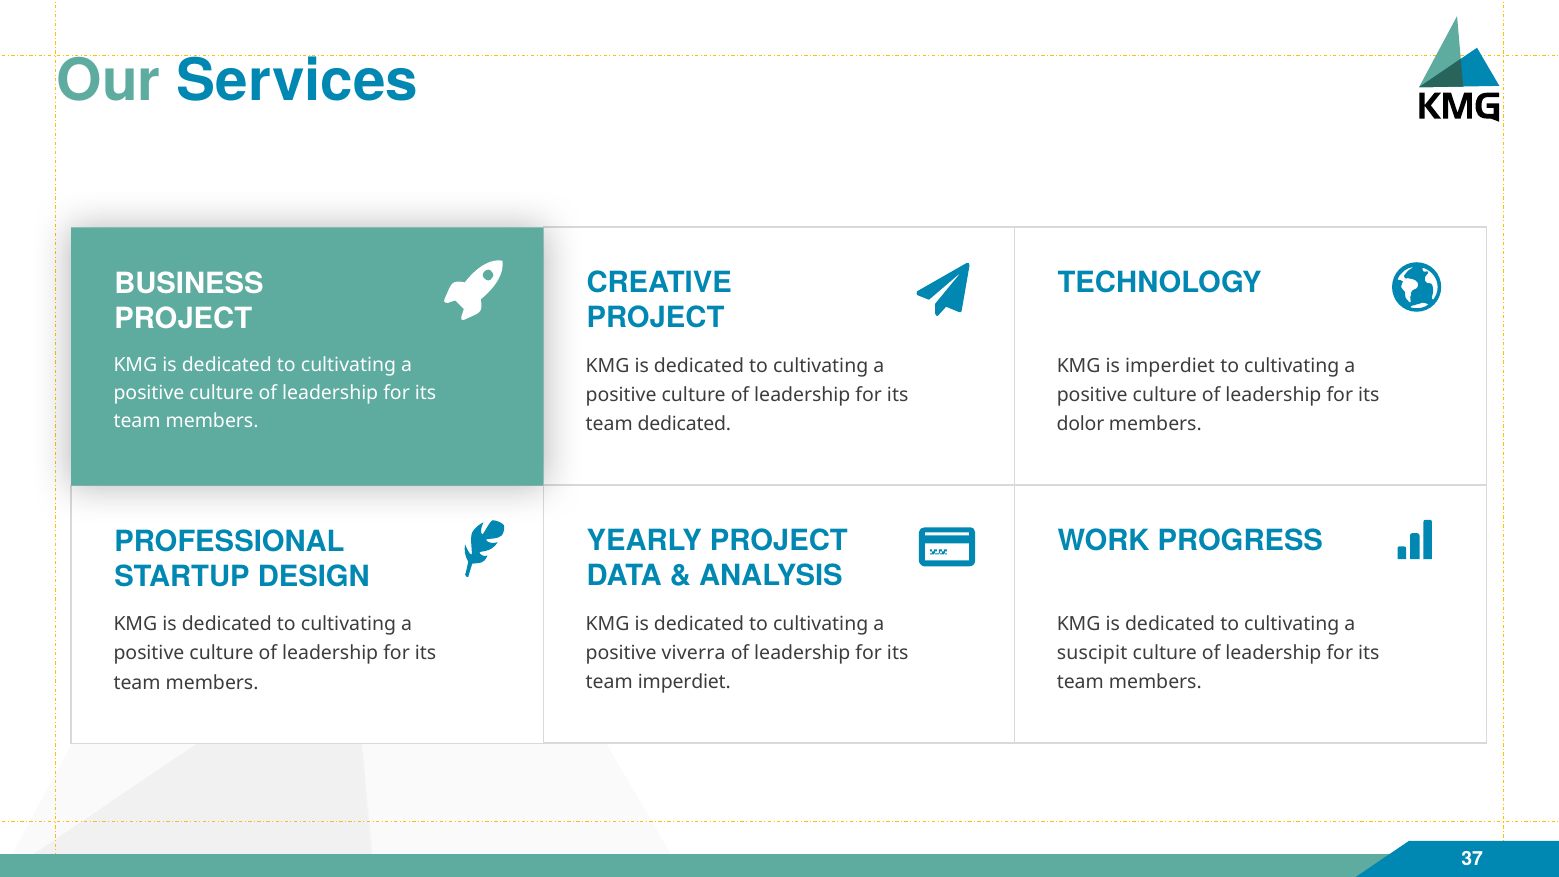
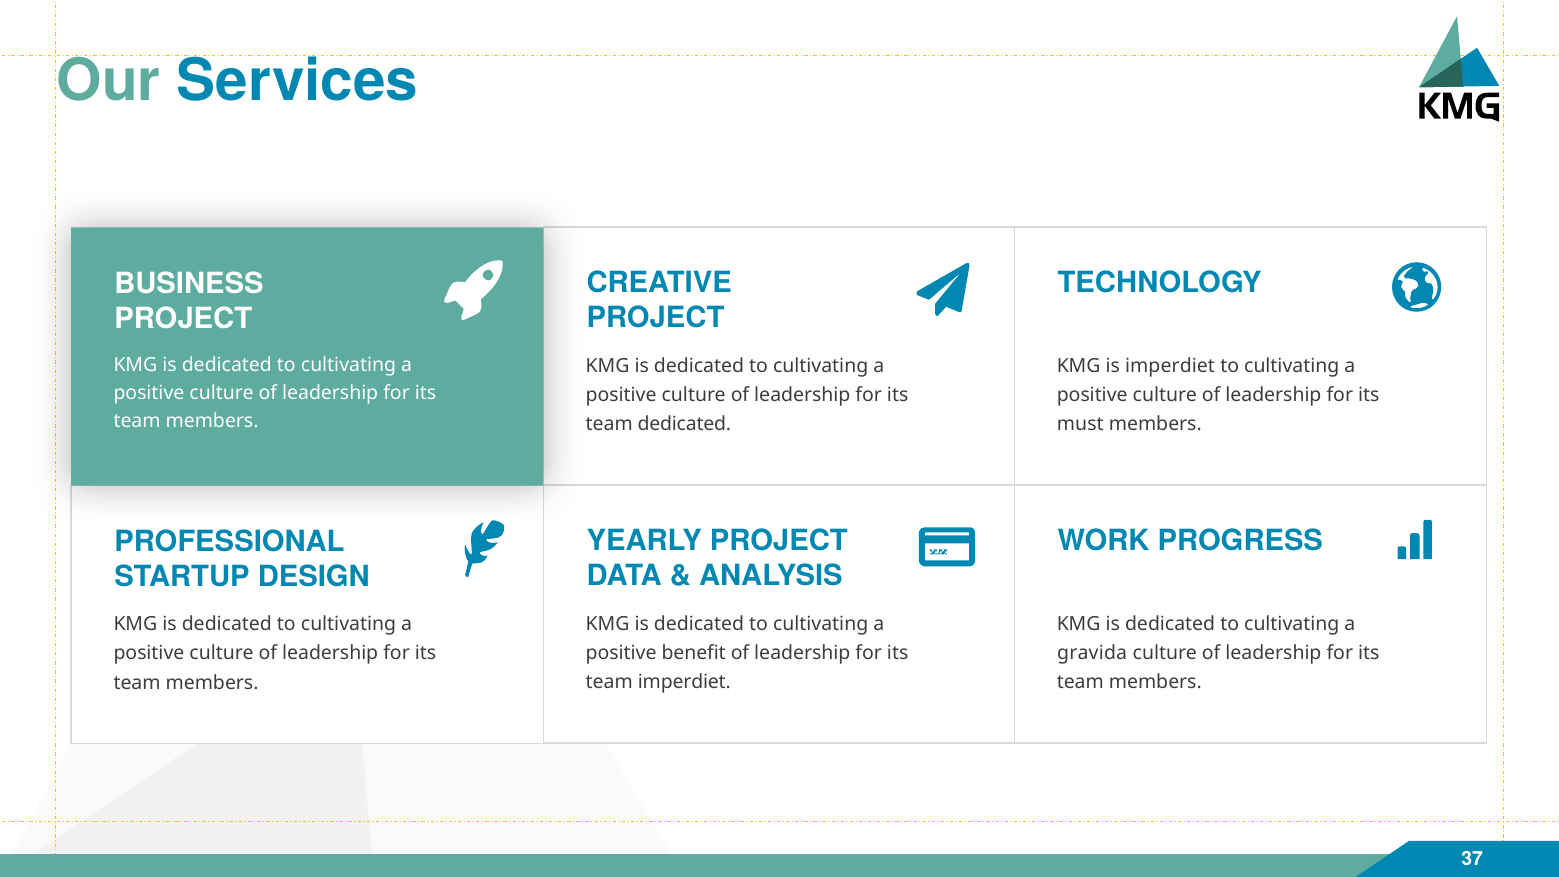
dolor: dolor -> must (1080, 424)
viverra: viverra -> benefit (694, 653)
suscipit: suscipit -> gravida (1092, 653)
